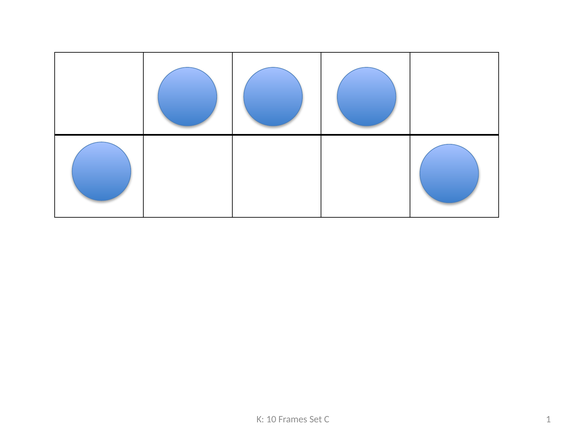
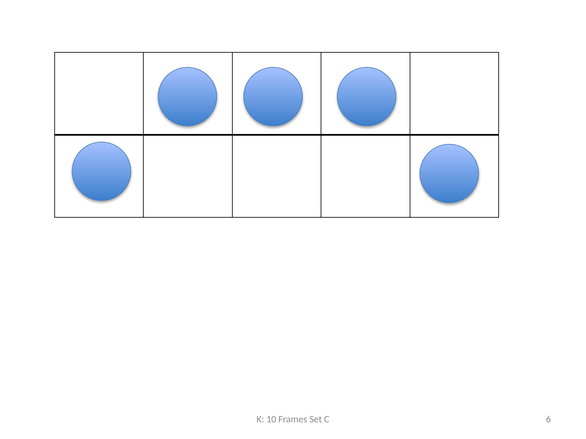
1: 1 -> 6 (548, 420)
